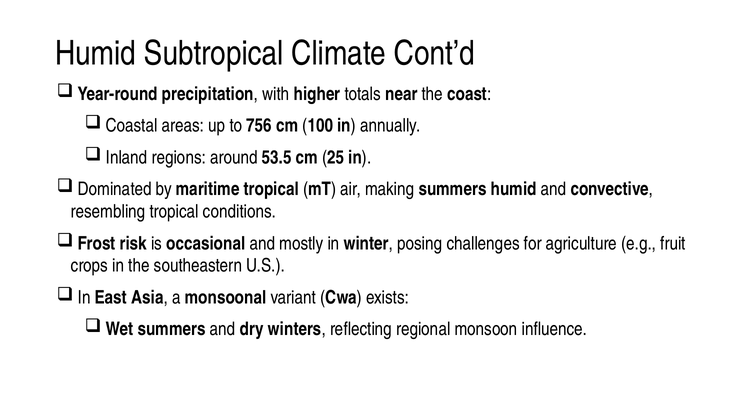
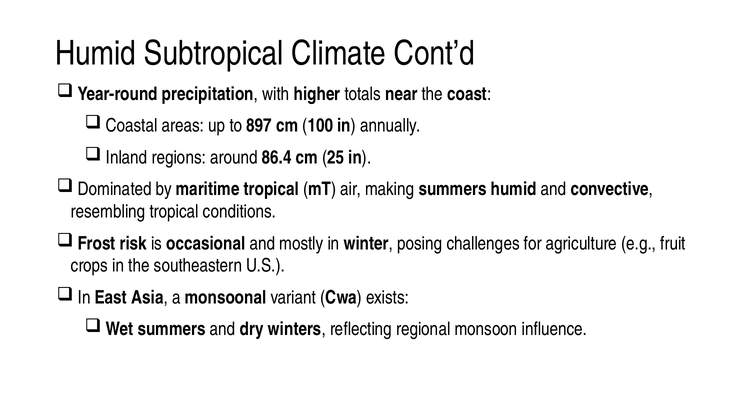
756: 756 -> 897 (259, 126)
53.5: 53.5 -> 86.4 (277, 157)
